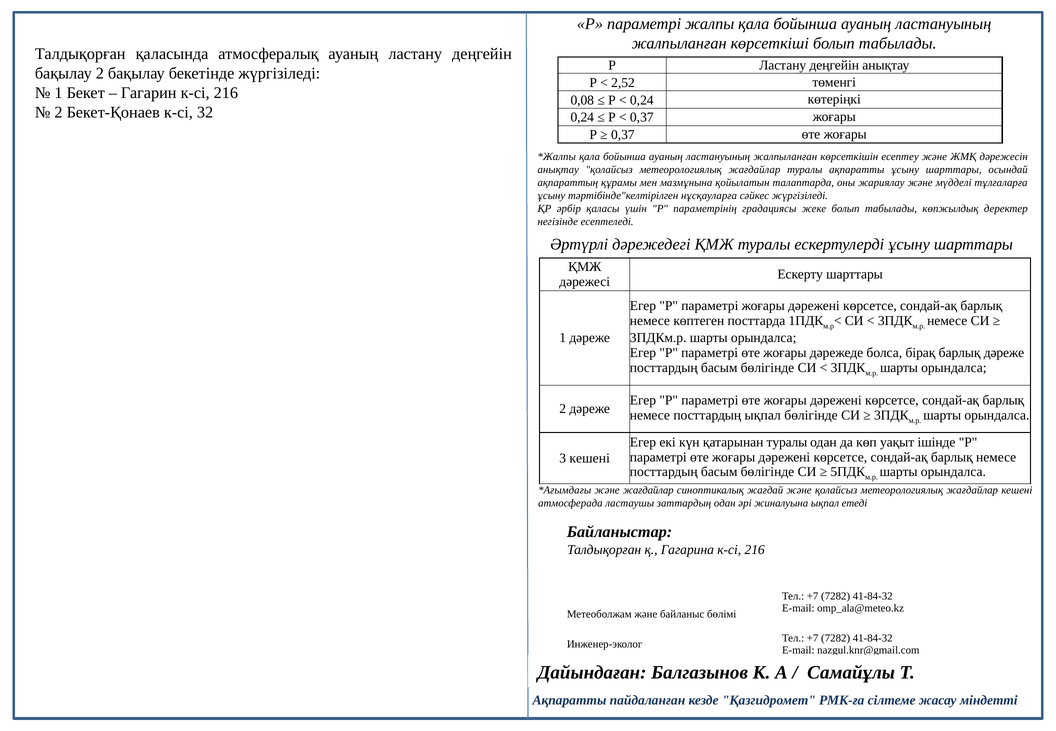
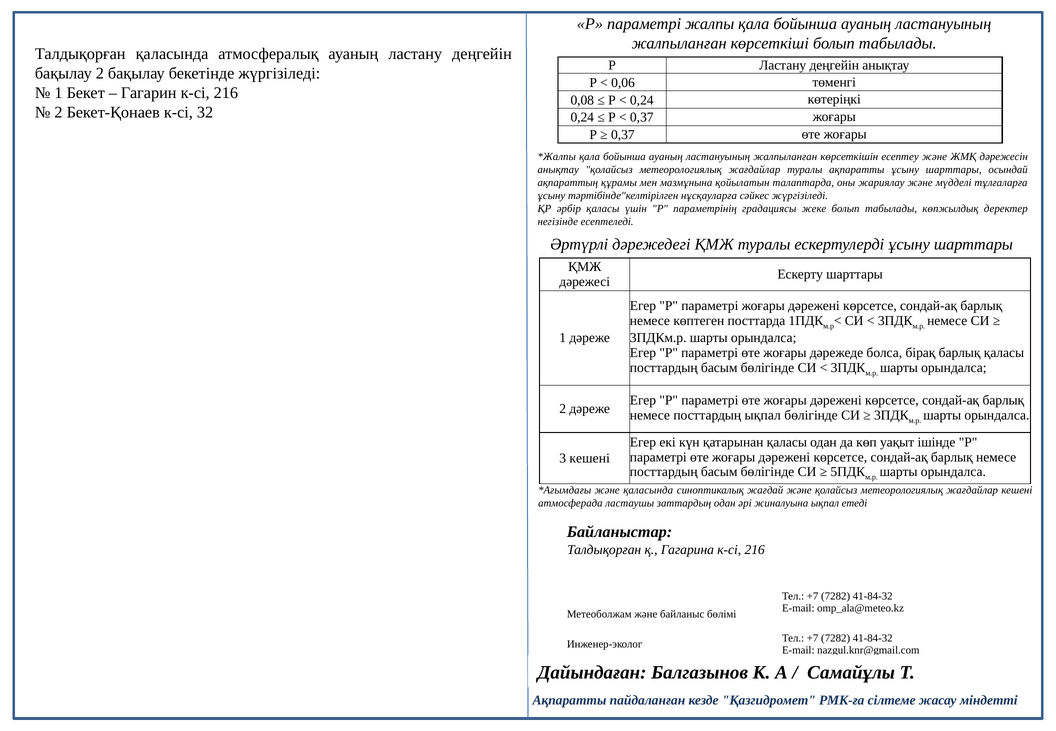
2,52: 2,52 -> 0,06 (623, 83)
барлық дәреже: дәреже -> қаласы (1004, 353)
қатарынан туралы: туралы -> қаласы (787, 442)
және жағдайлар: жағдайлар -> қаласында (648, 490)
